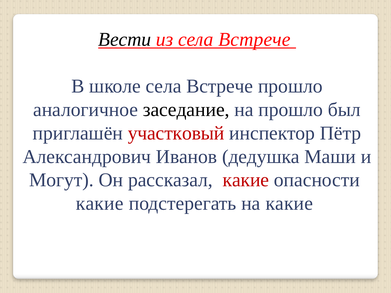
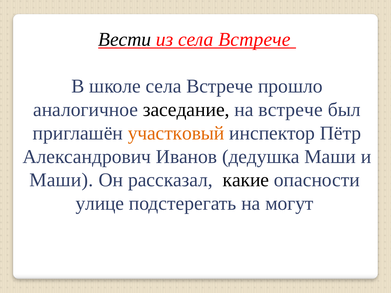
на прошло: прошло -> встрече (291, 110)
участковый colour: red -> orange (176, 133)
Могут: Могут -> Маши (61, 180)
какие colour: red -> black (246, 180)
какие: какие -> улице (100, 204)
на какие: какие -> могут (289, 204)
